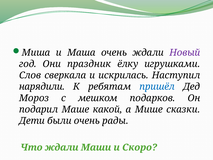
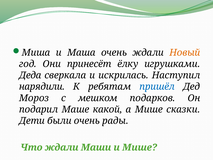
Новый colour: purple -> orange (185, 52)
праздник: праздник -> принесёт (89, 64)
Слов: Слов -> Деда (30, 75)
и Скоро: Скоро -> Мише (140, 147)
